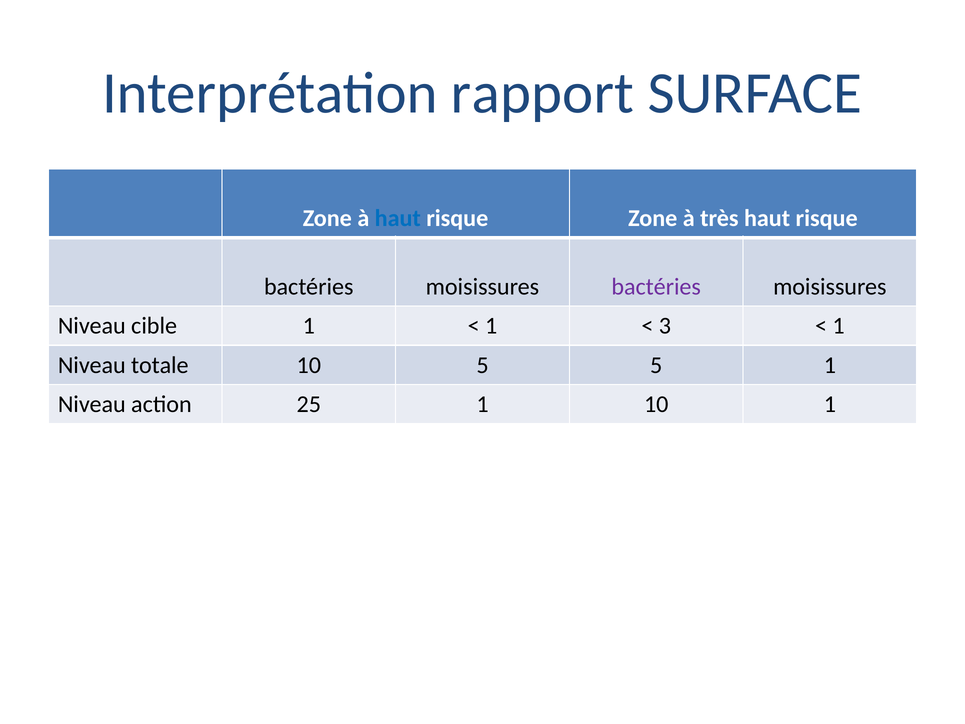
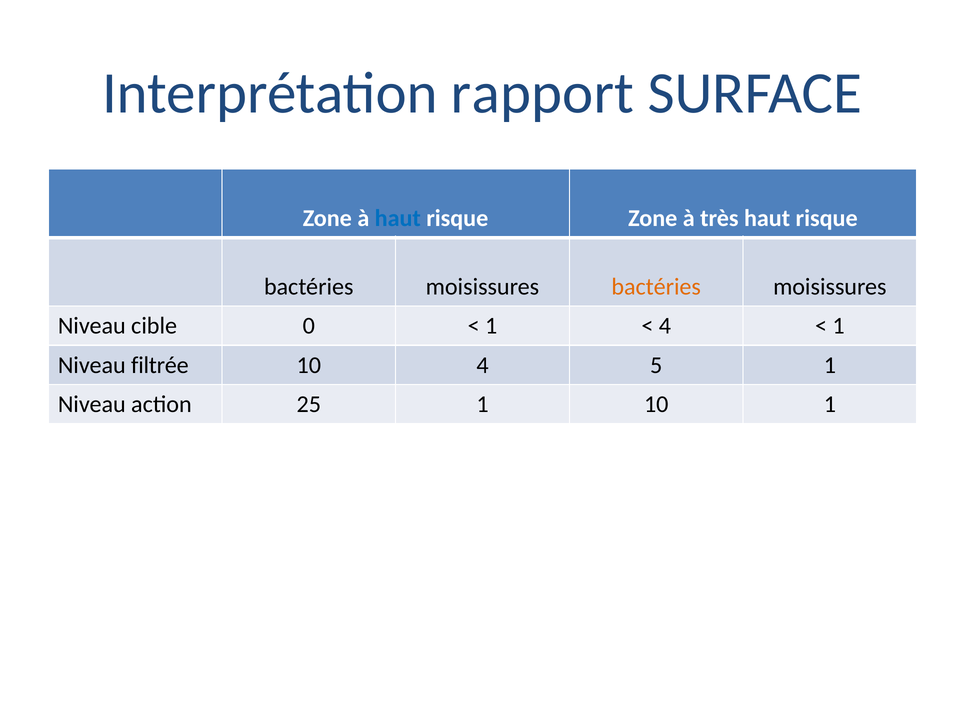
bactéries colour: purple -> orange (656, 287)
cible 1: 1 -> 0 (309, 326)
3: 3 -> 4 (665, 326)
totale: totale -> filtrée (160, 365)
10 5: 5 -> 4 (482, 365)
